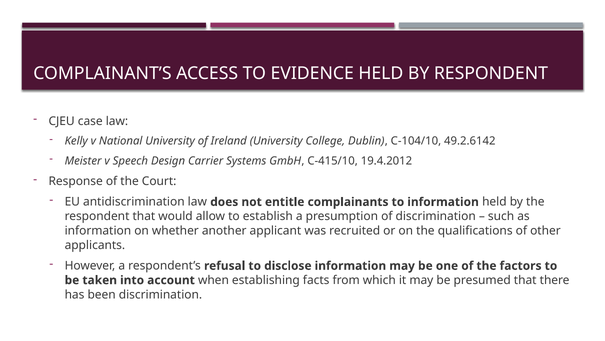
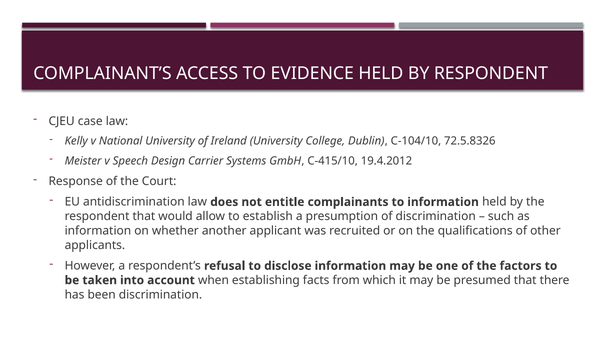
49.2.6142: 49.2.6142 -> 72.5.8326 (470, 141)
